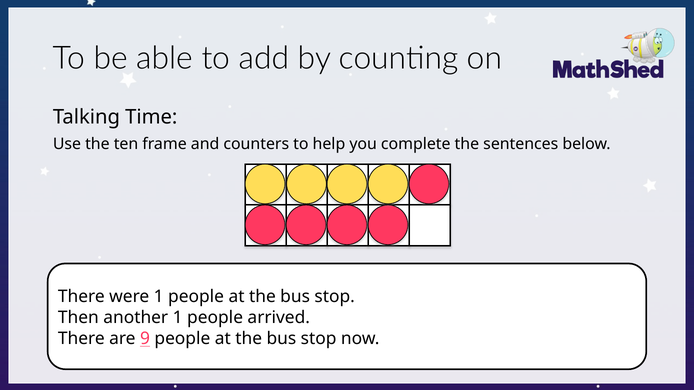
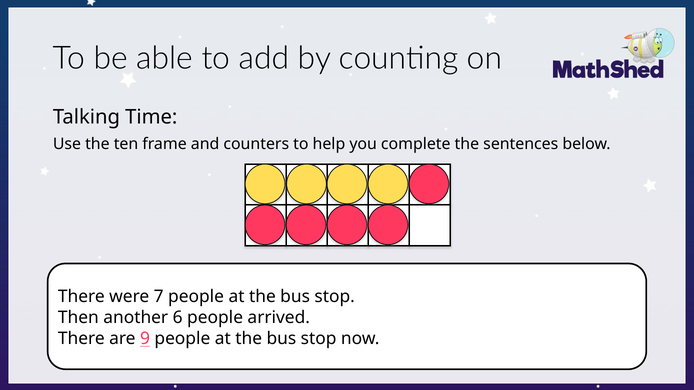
were 1: 1 -> 7 (159, 297)
another 1: 1 -> 6 (178, 318)
